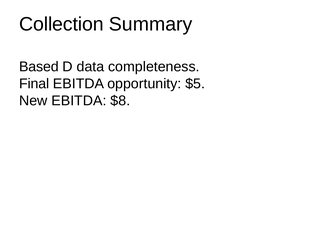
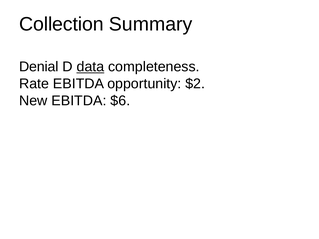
Based: Based -> Denial (39, 67)
data underline: none -> present (90, 67)
Final: Final -> Rate (34, 84)
$5: $5 -> $2 (195, 84)
$8: $8 -> $6 (120, 101)
